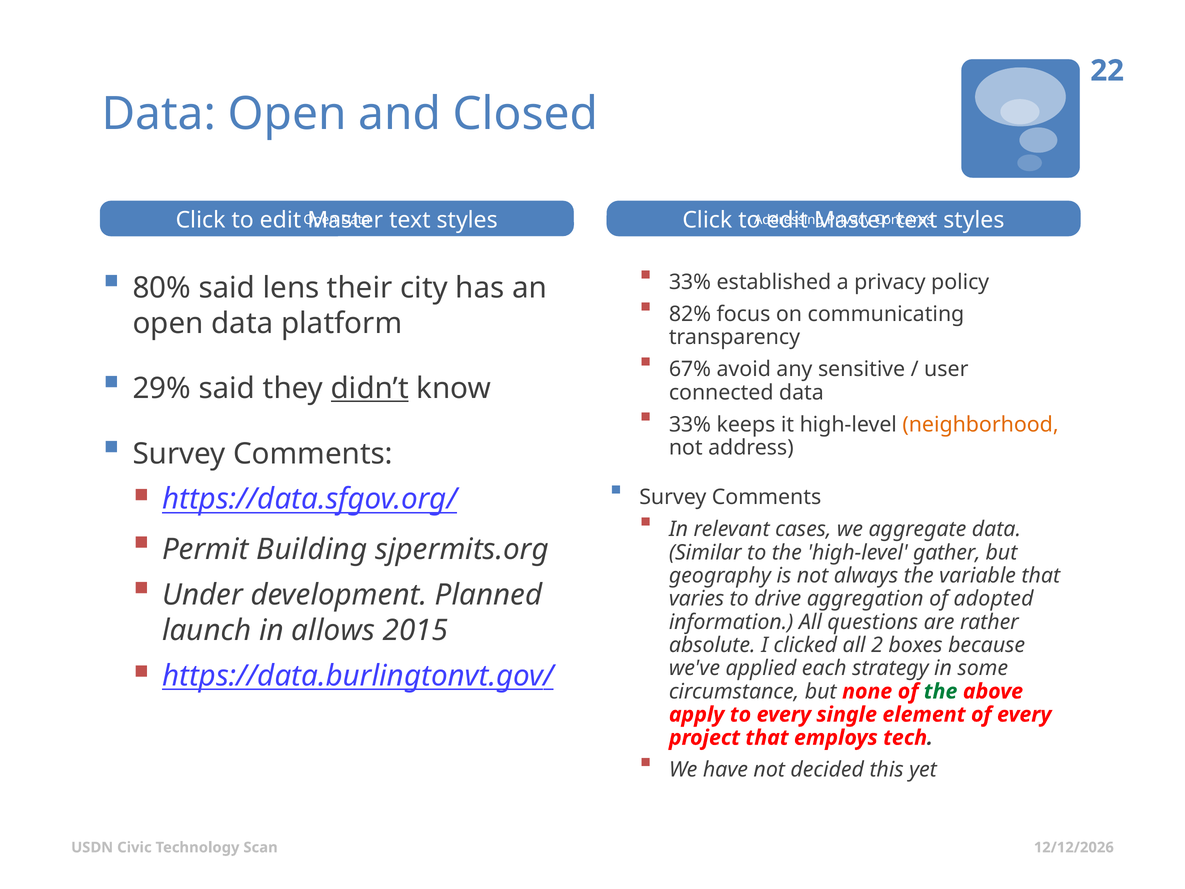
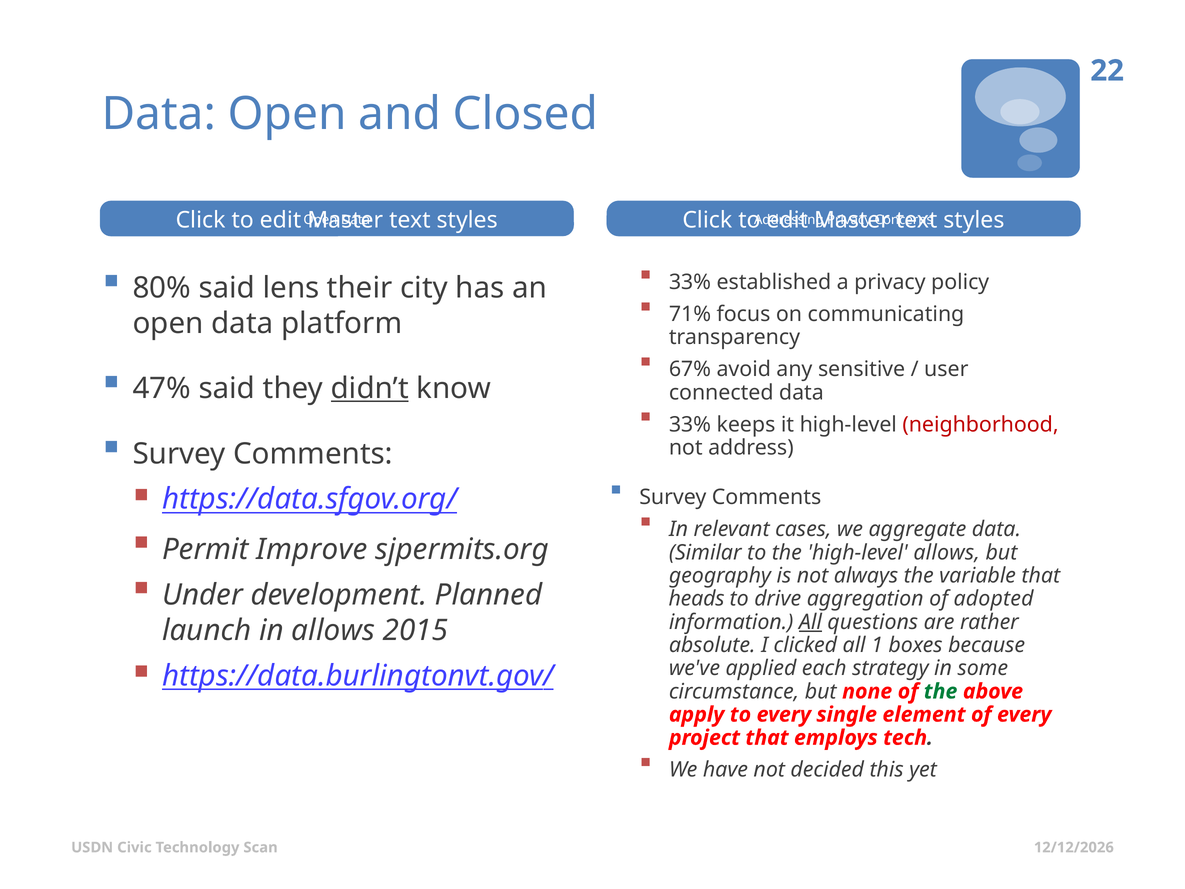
82%: 82% -> 71% (690, 314)
29%: 29% -> 47% (162, 388)
neighborhood colour: orange -> red (981, 424)
Building: Building -> Improve (312, 549)
high-level gather: gather -> allows (947, 552)
varies: varies -> heads (697, 599)
All underline: none -> present (810, 622)
2: 2 -> 1 (877, 645)
